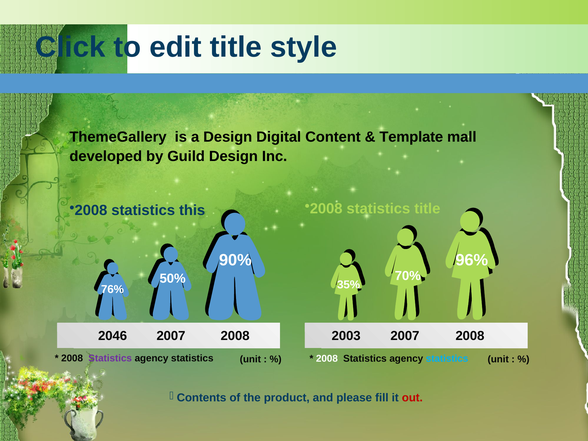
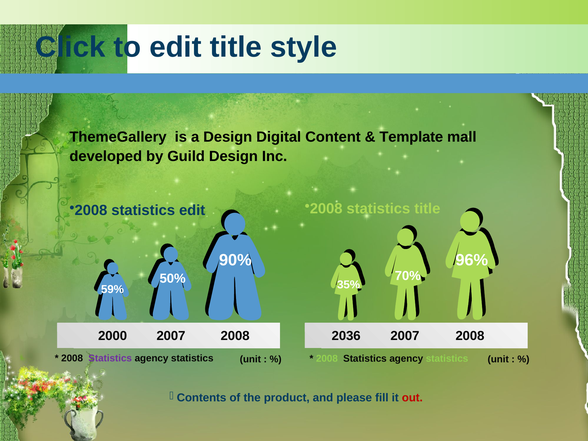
statistics this: this -> edit (192, 210)
76%: 76% -> 59% (112, 289)
2046: 2046 -> 2000 (113, 336)
2003: 2003 -> 2036 (346, 336)
2008 colour: white -> light green (327, 359)
statistics colour: light blue -> light green (447, 359)
